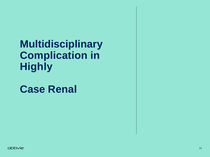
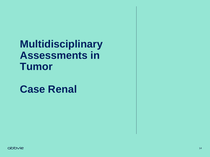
Complication: Complication -> Assessments (54, 56)
Highly: Highly -> Tumor (36, 67)
